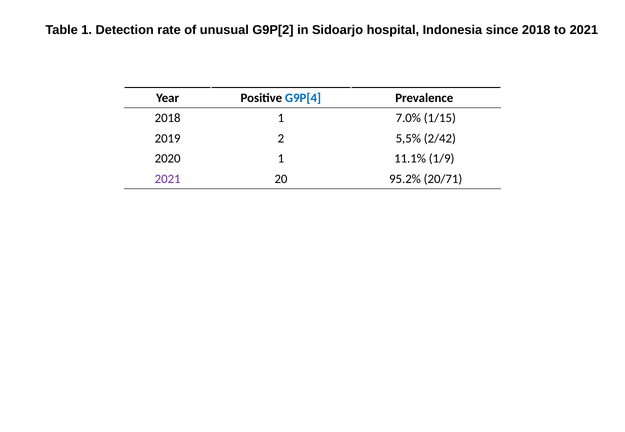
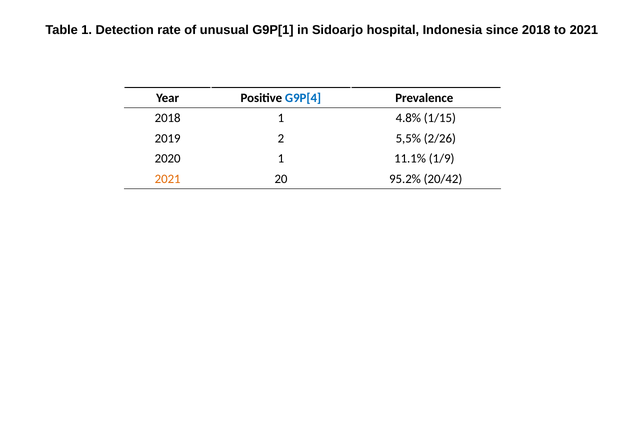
G9P[2: G9P[2 -> G9P[1 (273, 30)
7.0%: 7.0% -> 4.8% (408, 118)
2/42: 2/42 -> 2/26 (440, 139)
2021 colour: purple -> orange (168, 179)
20/71: 20/71 -> 20/42 (443, 179)
